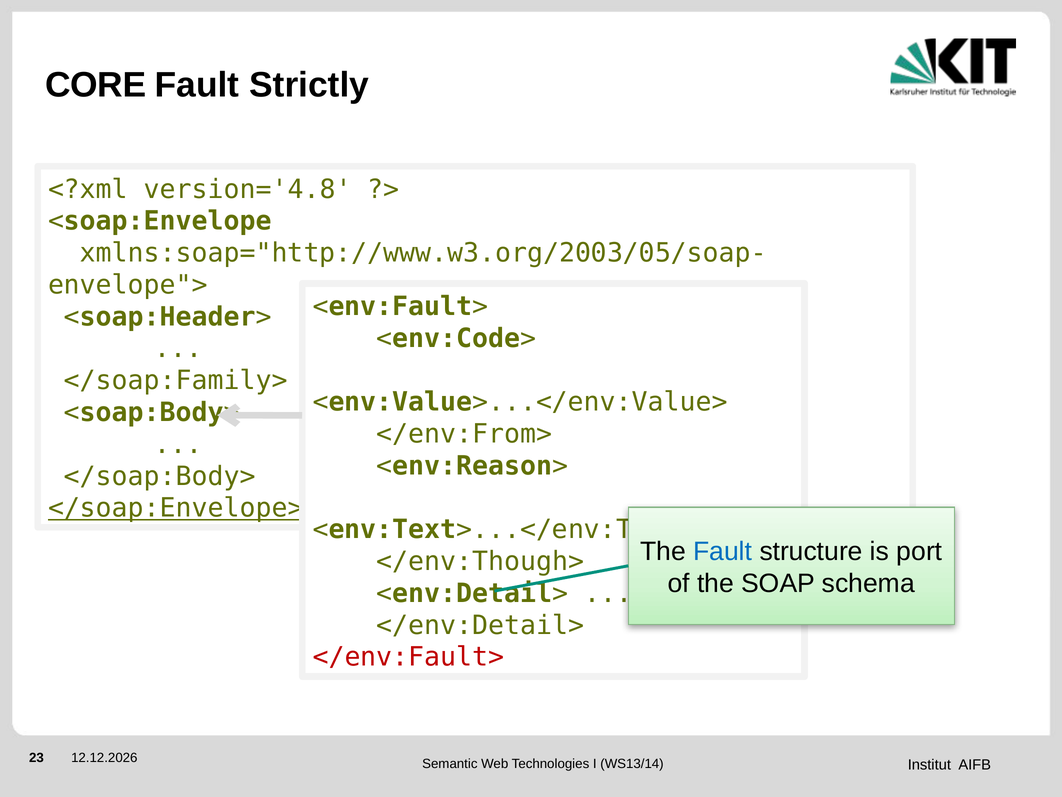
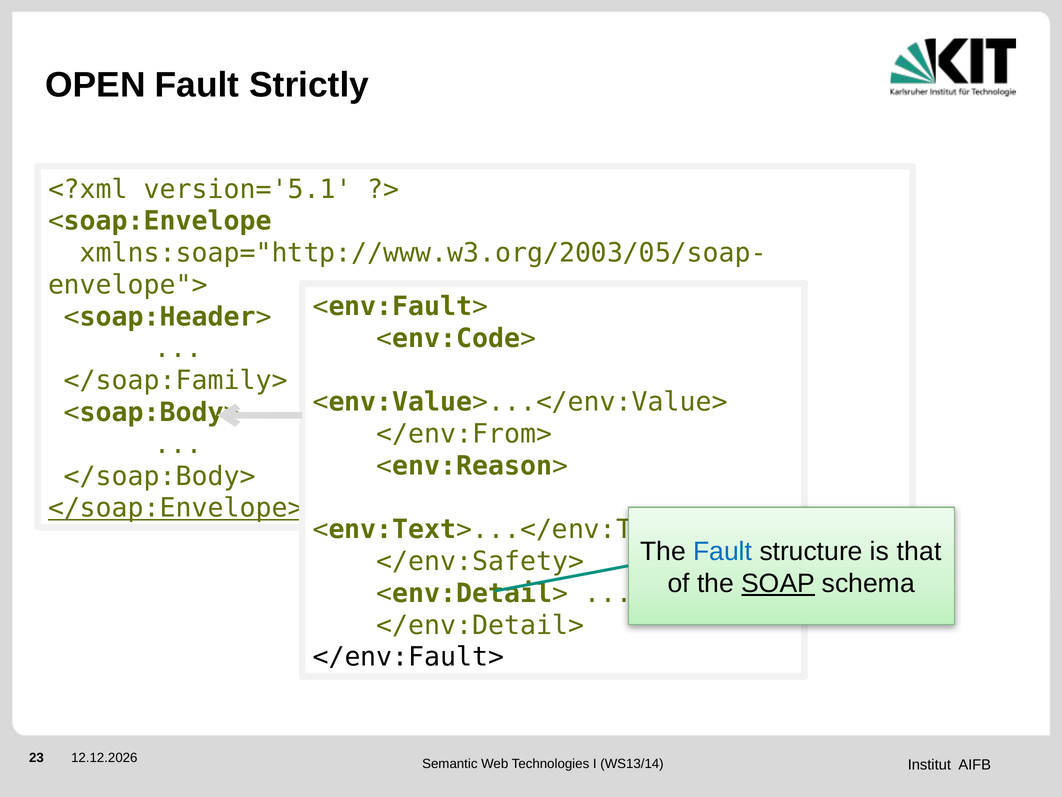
CORE: CORE -> OPEN (95, 85)
version='4.8: version='4.8 -> version='5.1 (248, 189)
port: port -> that (919, 551)
</env:Though>: </env:Though> -> </env:Safety> (480, 561)
SOAP underline: none -> present (778, 583)
</env:Fault> colour: red -> black (408, 657)
